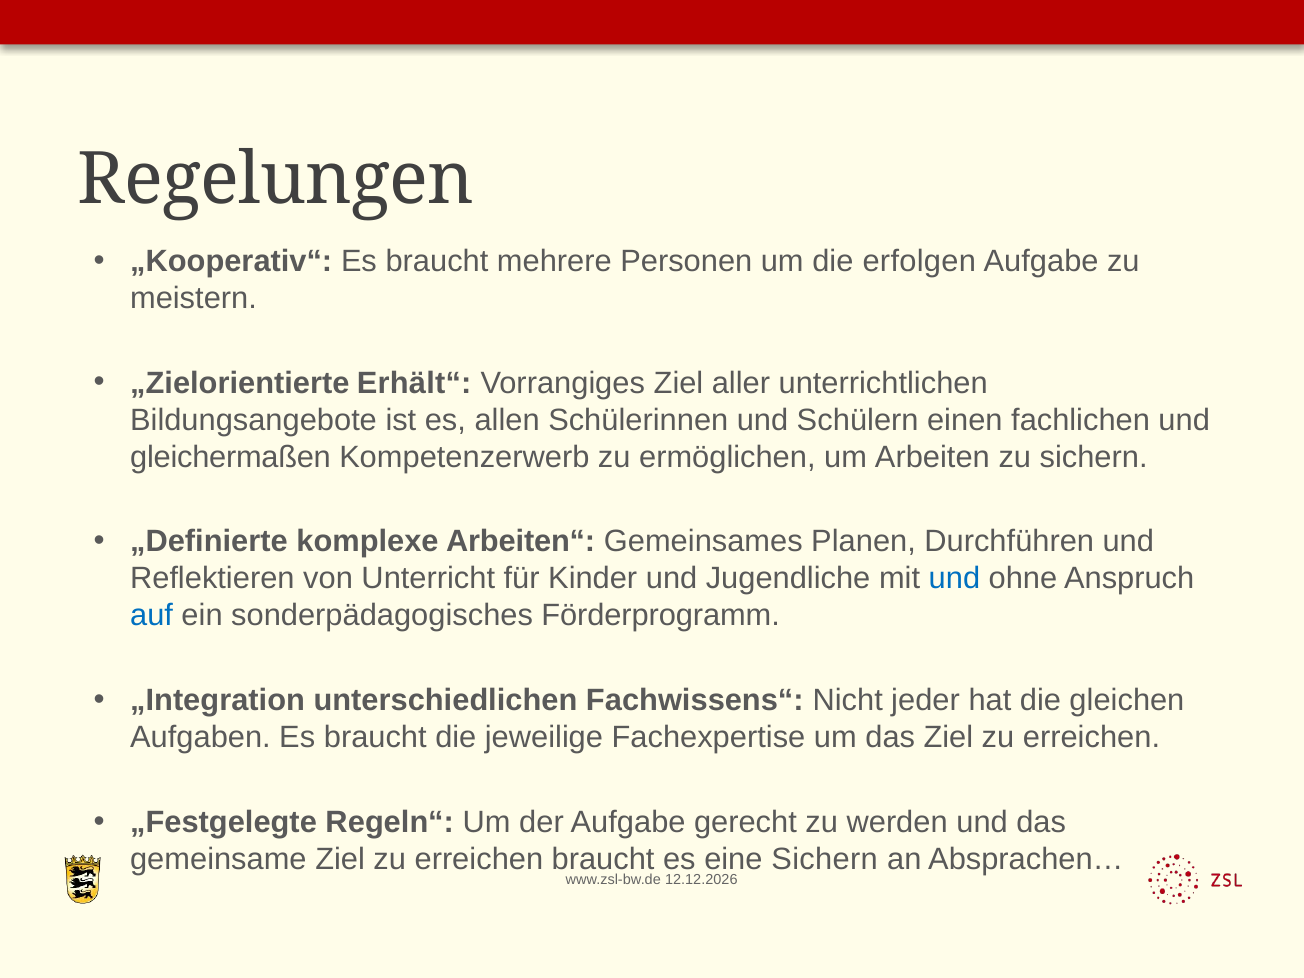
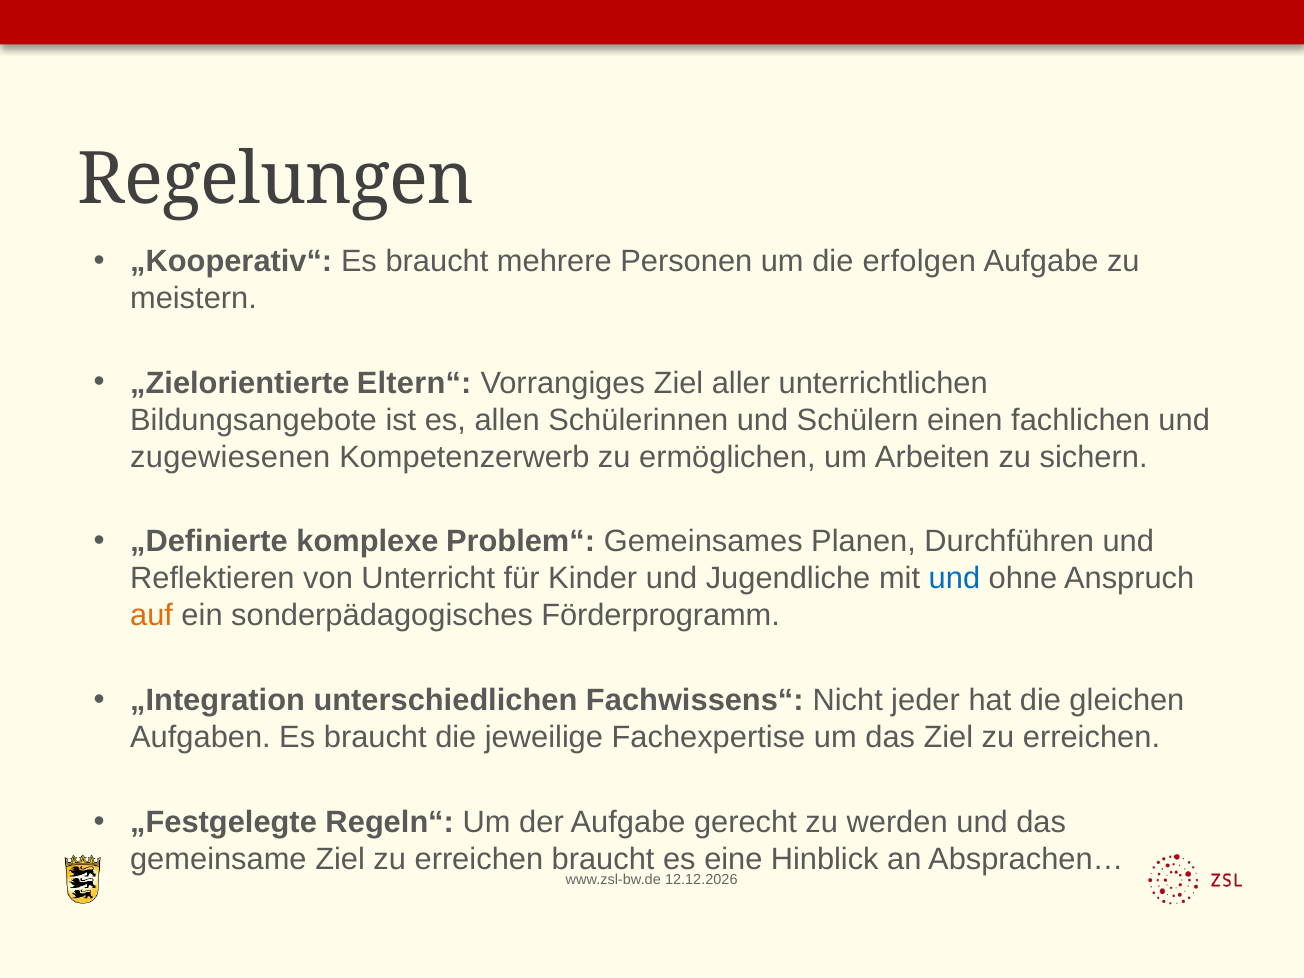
Erhält“: Erhält“ -> Eltern“ (414, 383)
gleichermaßen: gleichermaßen -> zugewiesenen (230, 457)
Arbeiten“: Arbeiten“ -> Problem“ (521, 542)
auf colour: blue -> orange (152, 616)
eine Sichern: Sichern -> Hinblick (825, 859)
